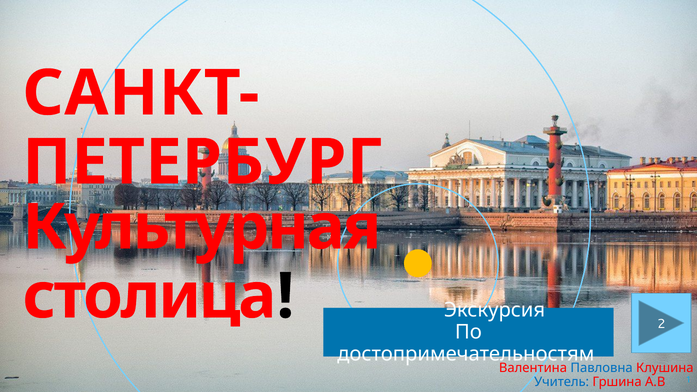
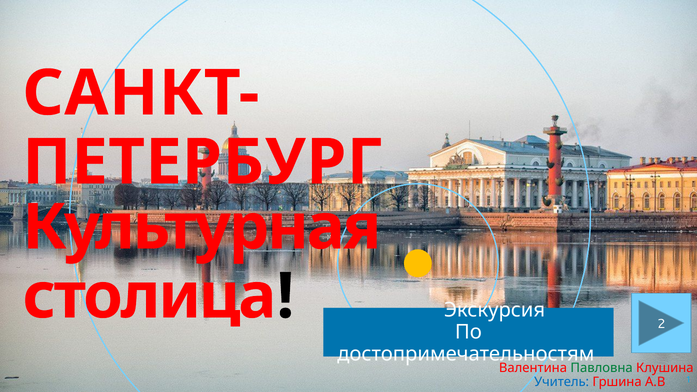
Павловна colour: blue -> green (602, 368)
